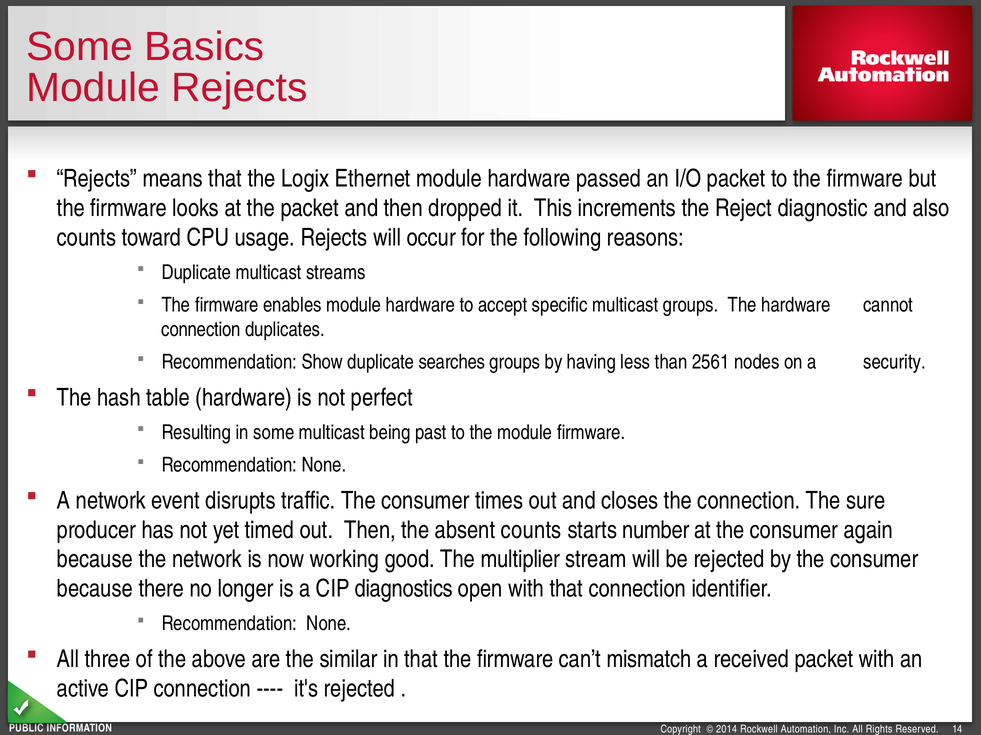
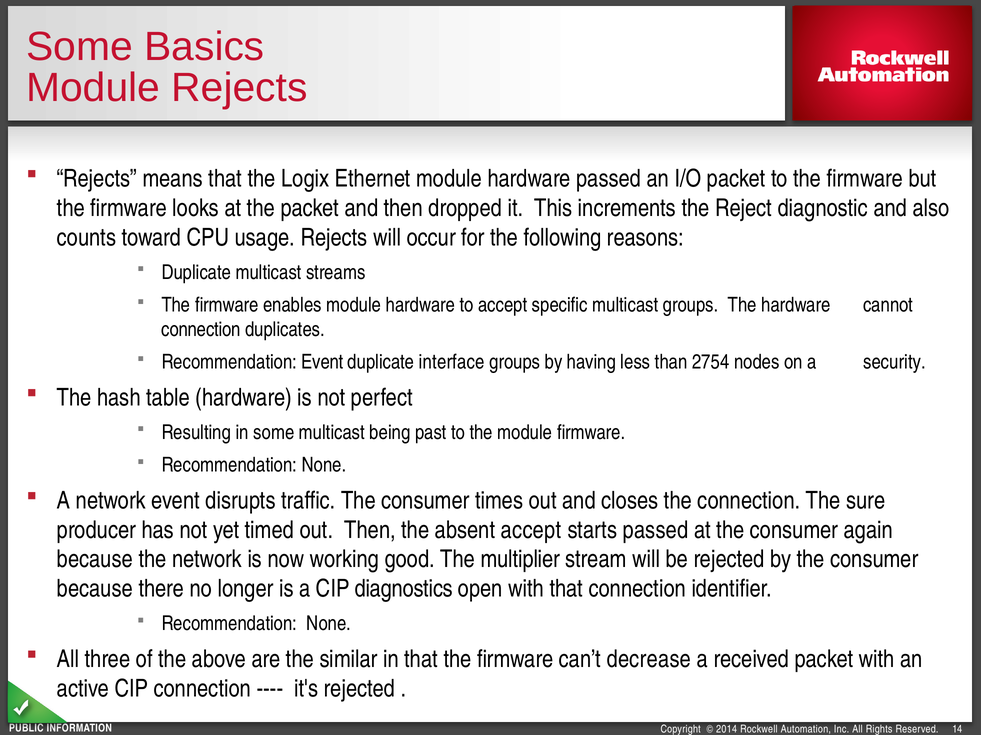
Recommendation Show: Show -> Event (322, 363)
searches: searches -> interface (452, 363)
2561: 2561 -> 2754 (711, 363)
absent counts: counts -> accept (531, 531)
starts number: number -> passed (656, 531)
mismatch: mismatch -> decrease (649, 660)
